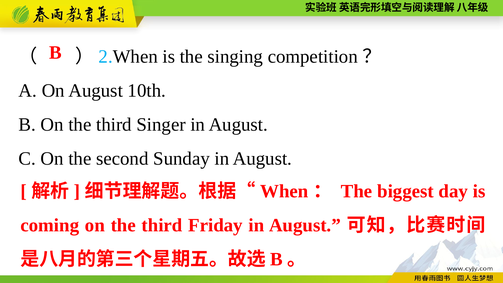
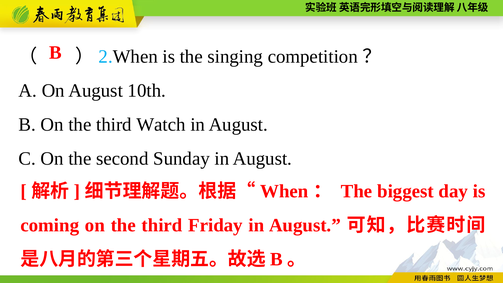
Singer: Singer -> Watch (161, 125)
